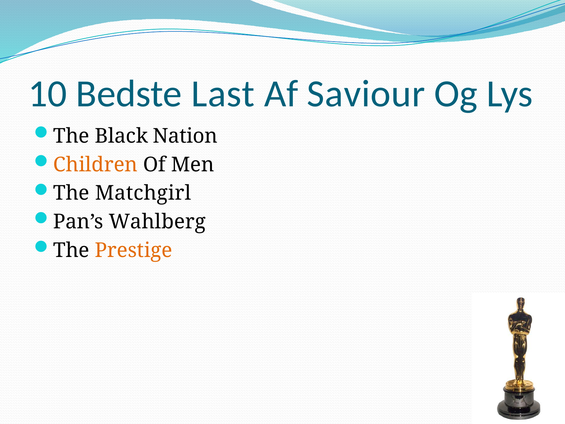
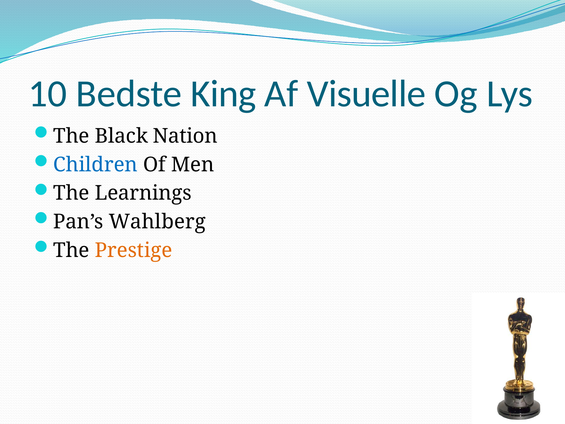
Last: Last -> King (223, 94)
Saviour: Saviour -> Visuelle (366, 94)
Children colour: orange -> blue (95, 165)
Matchgirl: Matchgirl -> Learnings (143, 193)
